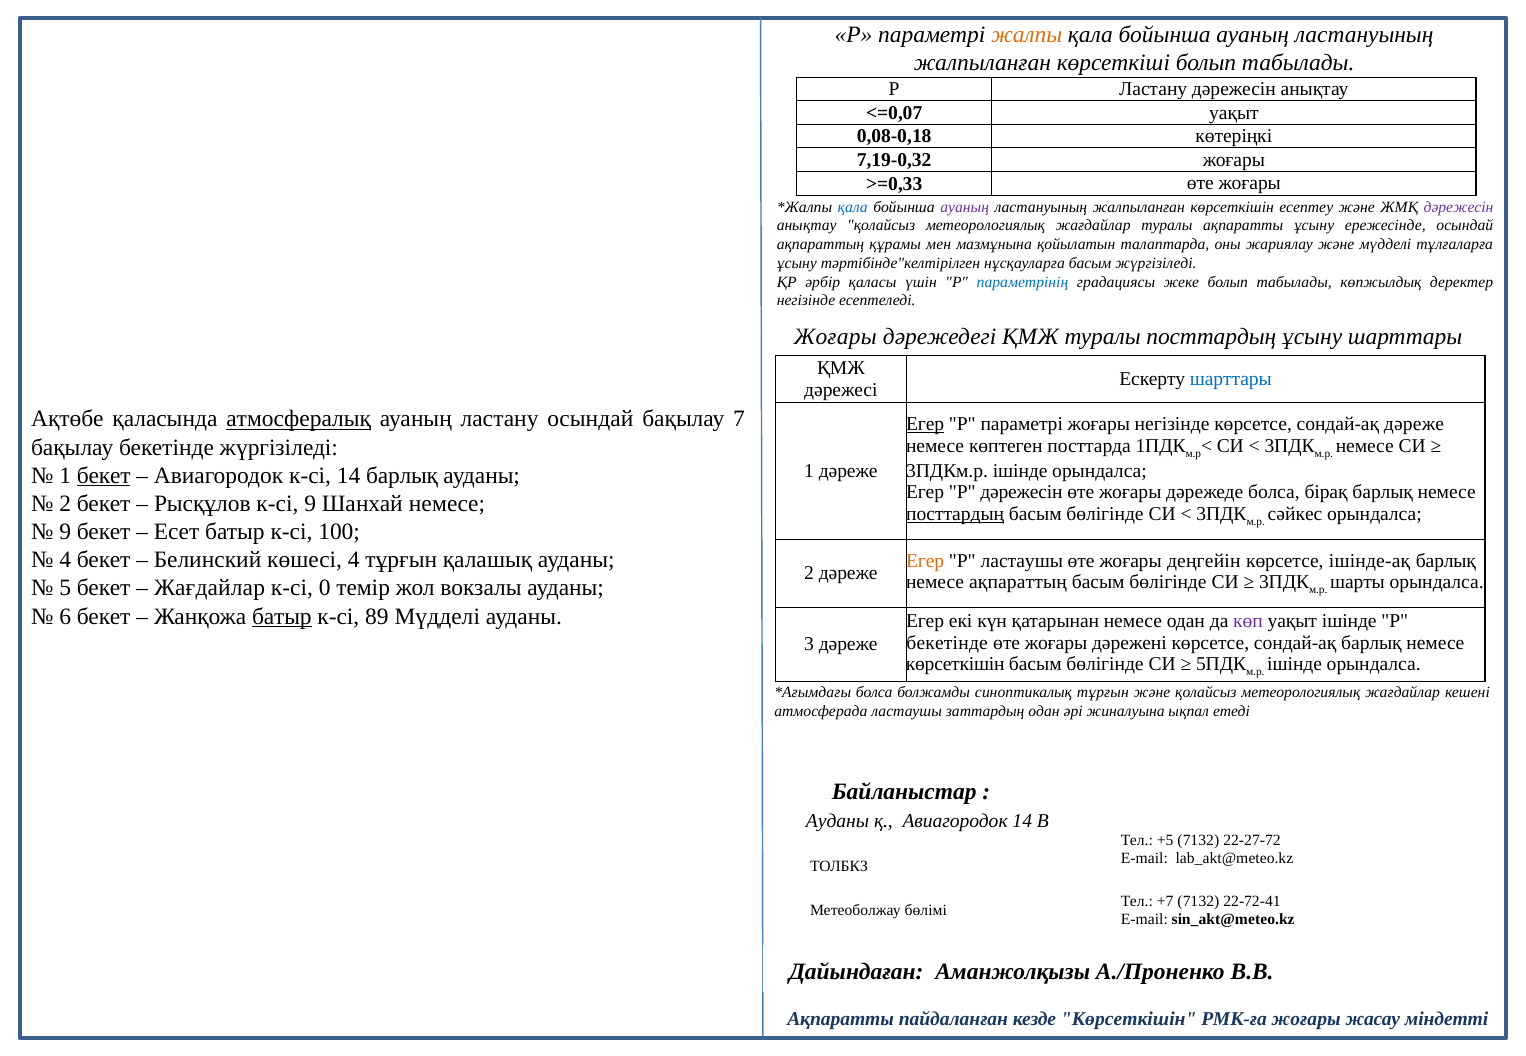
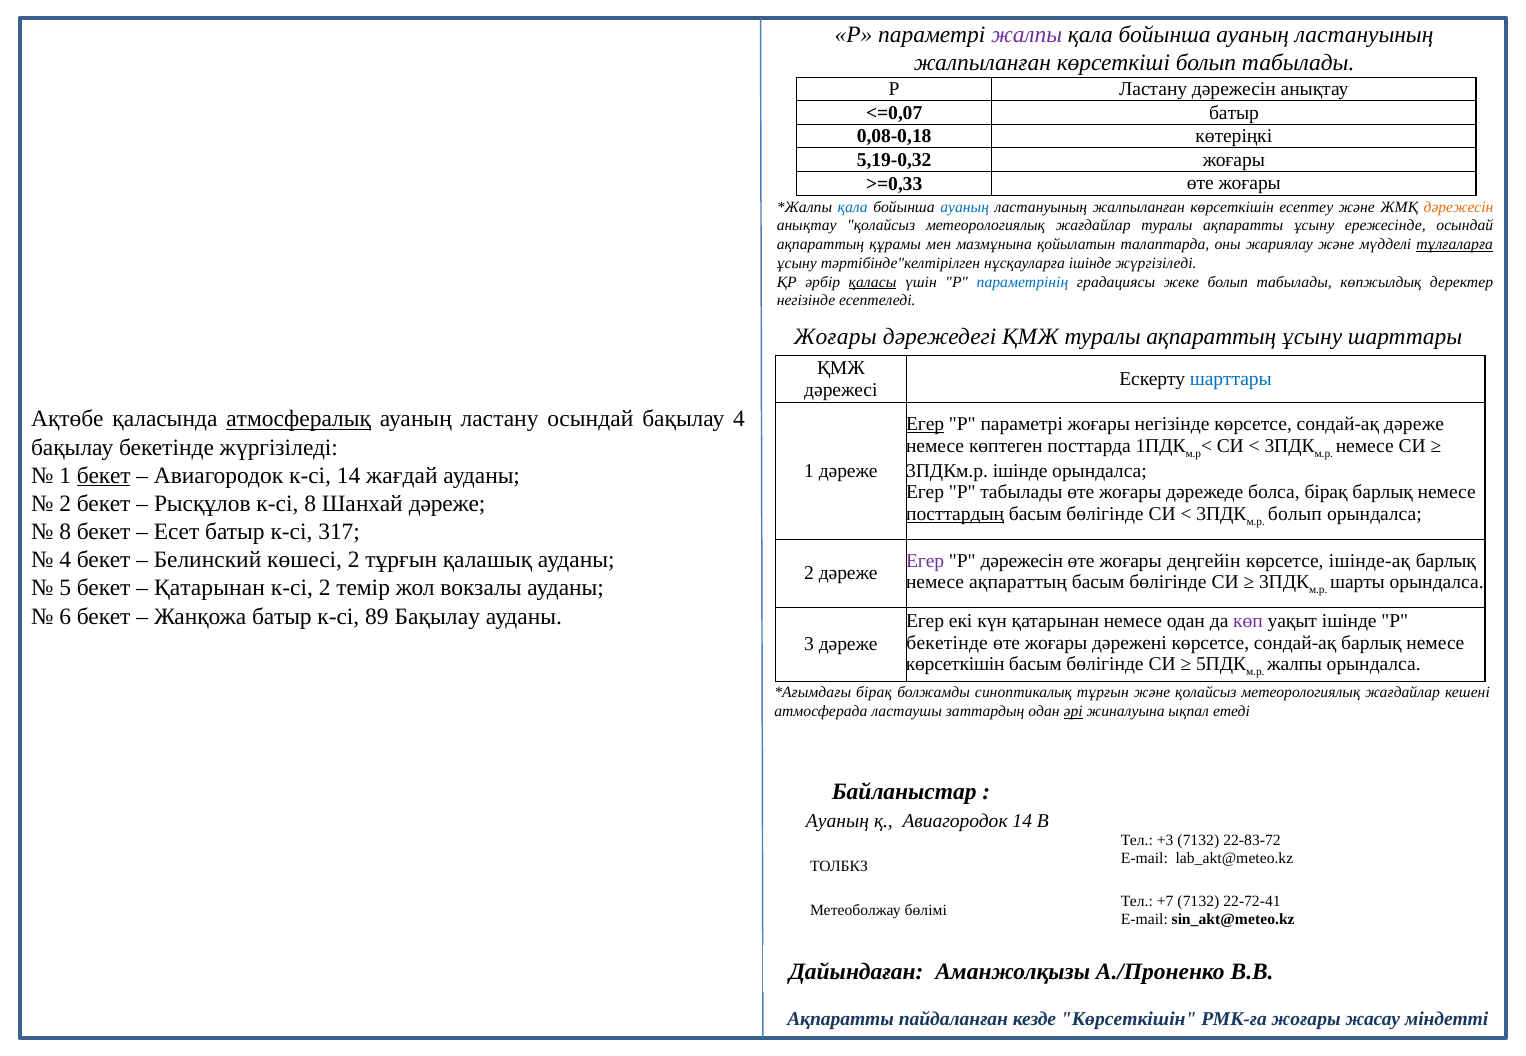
жалпы colour: orange -> purple (1027, 35)
<=0,07 уақыт: уақыт -> батыр (1234, 113)
7,19-0,32: 7,19-0,32 -> 5,19-0,32 (894, 160)
ауаның colour: purple -> blue (965, 207)
дәрежесін colour: purple -> orange (1459, 207)
тұлғаларға underline: none -> present (1455, 245)
нұсқауларға басым: басым -> ішінде (1090, 263)
қаласы underline: none -> present (872, 282)
туралы посттардың: посттардың -> ақпараттың (1211, 337)
бақылау 7: 7 -> 4 (739, 419)
14 барлық: барлық -> жағдай (402, 476)
P дәрежесін: дәрежесін -> табылады (1021, 492)
к-сі 9: 9 -> 8 (310, 504)
Шанхай немесе: немесе -> дәреже (447, 504)
сәйкес: сәйкес -> болып (1295, 514)
9: 9 -> 8 (65, 532)
100: 100 -> 317 (339, 532)
көшесі 4: 4 -> 2 (354, 560)
Егер colour: orange -> purple (925, 561)
Р ластаушы: ластаушы -> дәрежесін (1022, 561)
Жағдайлар: Жағдайлар -> Қатарынан (210, 588)
к-сі 0: 0 -> 2 (325, 588)
батыр underline: present -> none (282, 617)
89 Мүдделі: Мүдделі -> Бақылау (437, 617)
ішінде: ішінде -> жалпы (1295, 665)
болса: болса -> бірақ (874, 693)
әрі underline: none -> present (1073, 712)
Ауданы: Ауданы -> Ауаның (838, 822)
+5: +5 -> +3 (1165, 841)
22-27-72: 22-27-72 -> 22-83-72 (1252, 841)
